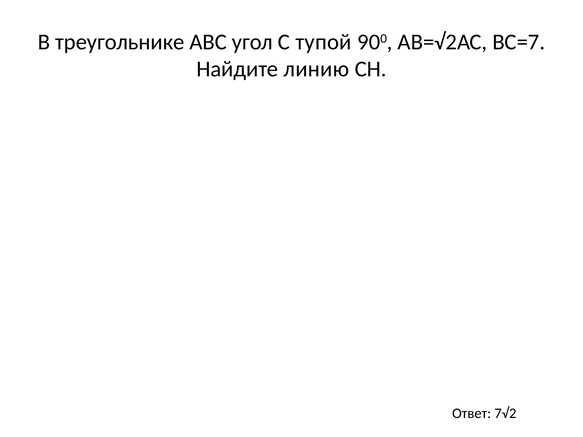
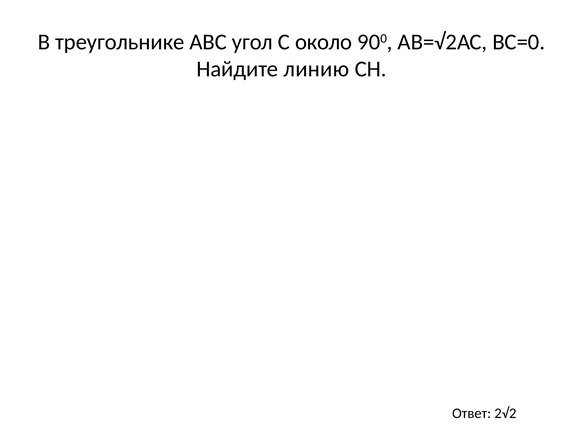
тупой: тупой -> около (324, 42)
ВС=7: ВС=7 -> ВС=0 (519, 42)
7√2: 7√2 -> 2√2 (505, 413)
